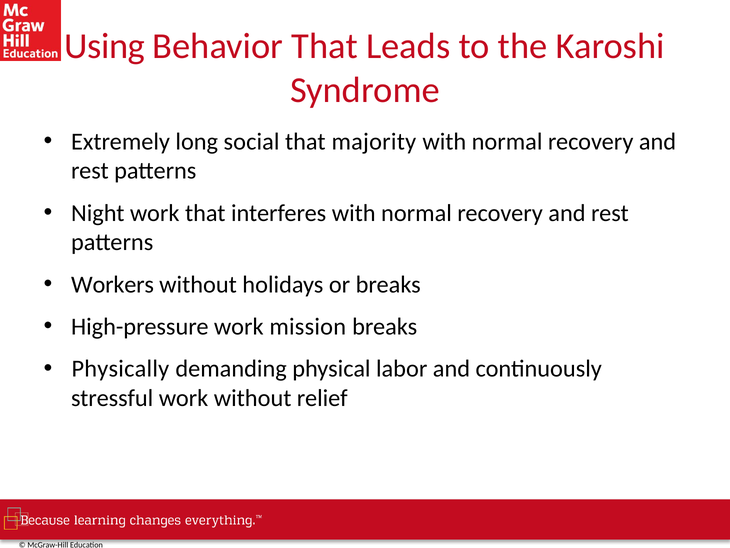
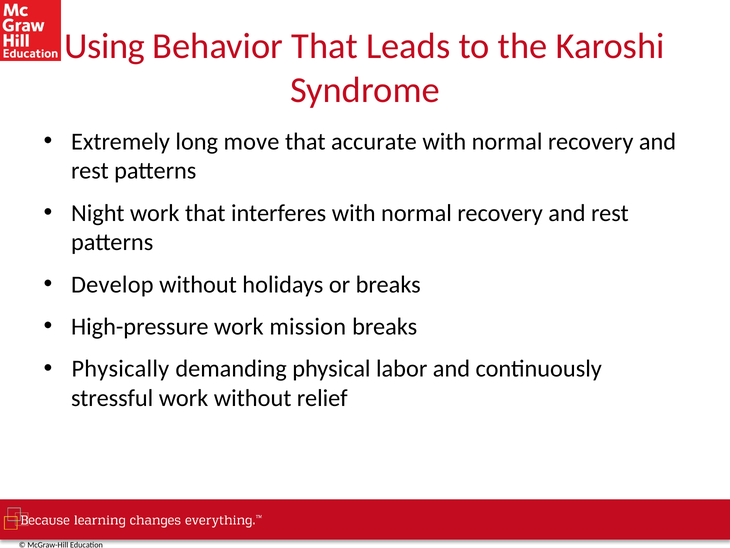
social: social -> move (252, 142)
majority: majority -> accurate (374, 142)
Workers: Workers -> Develop (112, 284)
